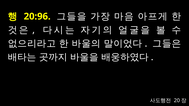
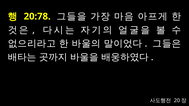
20:96: 20:96 -> 20:78 (37, 16)
